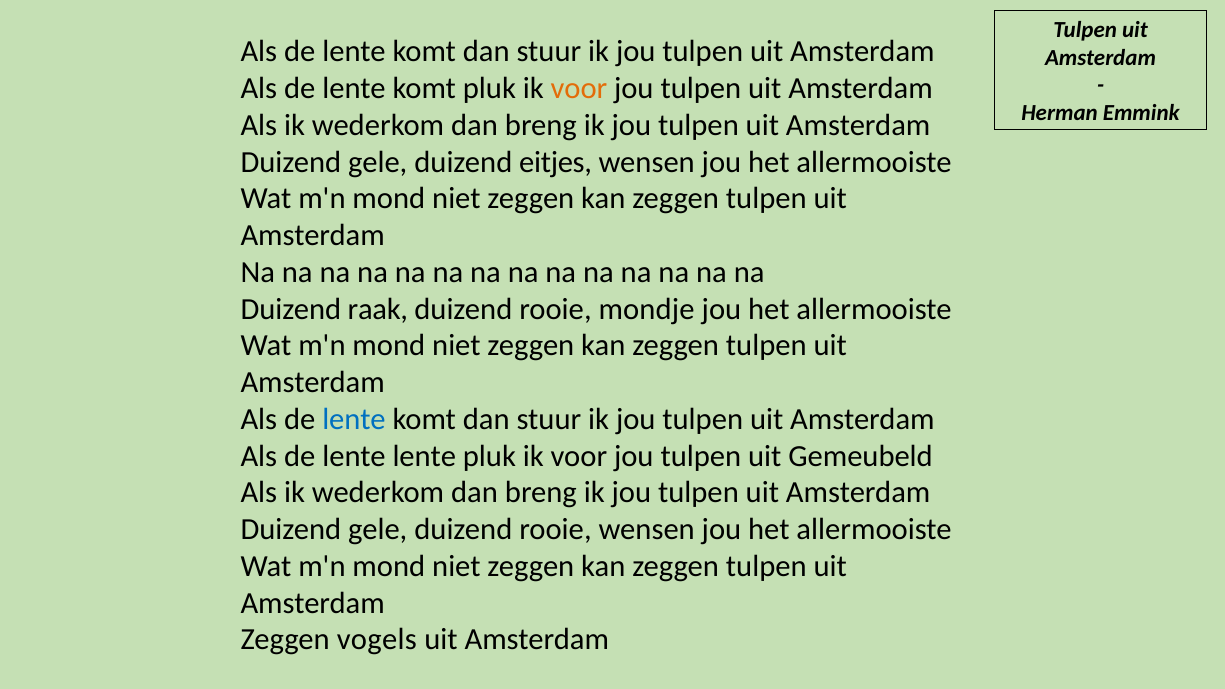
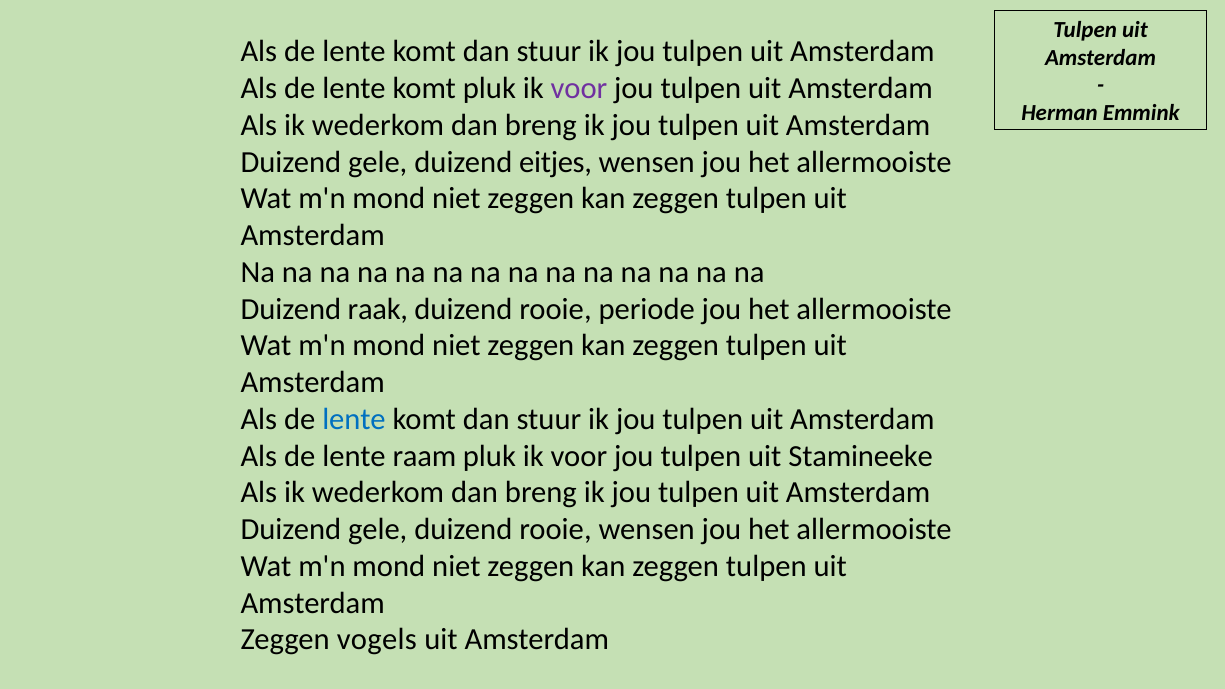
voor colour: orange -> purple (579, 89)
mondje: mondje -> periode (647, 309)
lente lente: lente -> raam (424, 456)
Gemeubeld: Gemeubeld -> Stamineeke (861, 456)
